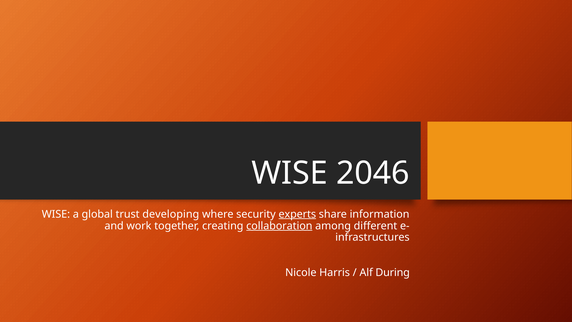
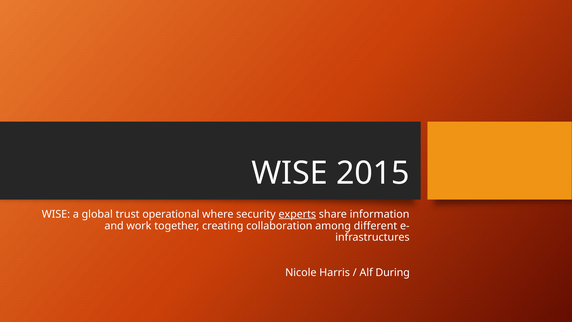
2046: 2046 -> 2015 (373, 173)
developing: developing -> operational (171, 214)
collaboration underline: present -> none (279, 226)
